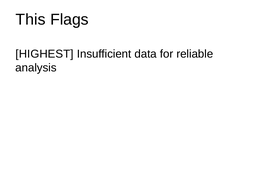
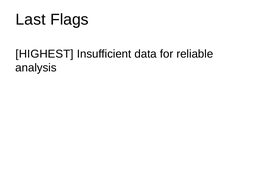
This: This -> Last (31, 20)
